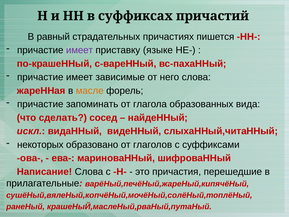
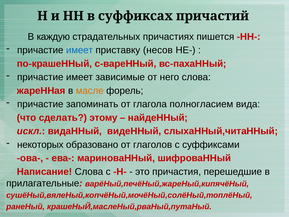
равный: равный -> каждую (53, 37)
имеет colour: purple -> blue (79, 50)
языке: языке -> несов (158, 50)
образованных: образованных -> полногласием (201, 104)
сосед: сосед -> этому (103, 118)
